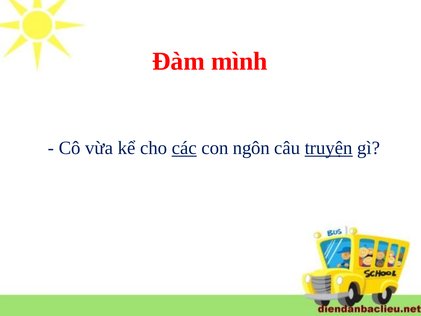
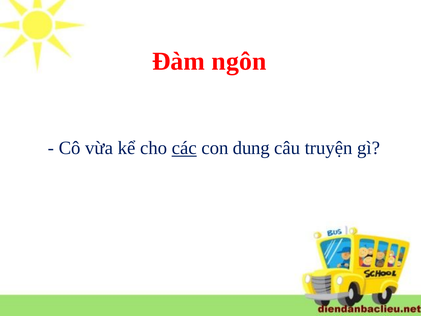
mình: mình -> ngôn (239, 61)
ngôn: ngôn -> dung (251, 148)
truyện underline: present -> none (329, 148)
